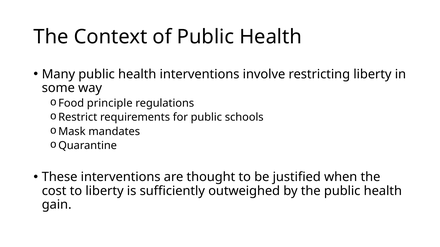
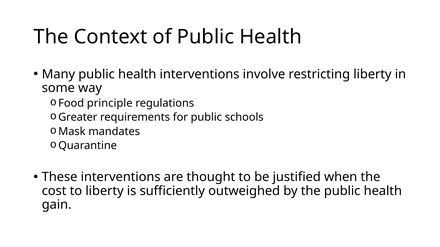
Restrict: Restrict -> Greater (78, 118)
